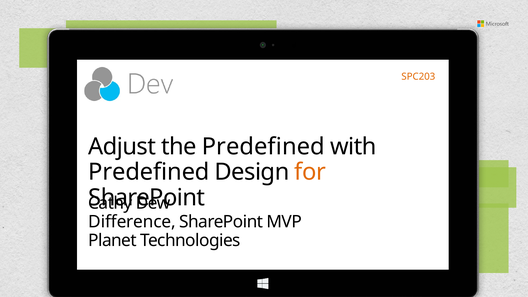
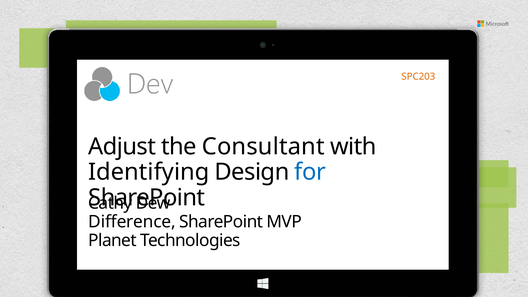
the Predefined: Predefined -> Consultant (263, 147)
Predefined: Predefined -> Identifying (149, 172)
for colour: orange -> blue (310, 172)
